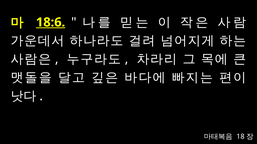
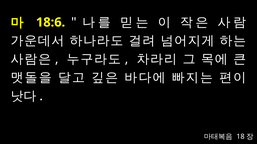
18:6 underline: present -> none (51, 22)
